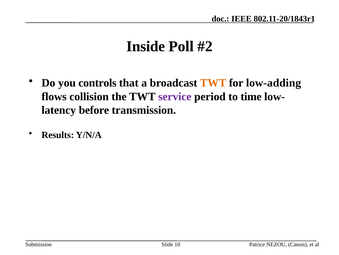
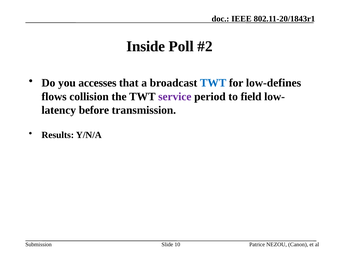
controls: controls -> accesses (97, 83)
TWT colour: orange -> blue (213, 83)
low-adding: low-adding -> low-defines (274, 83)
time: time -> field (251, 96)
